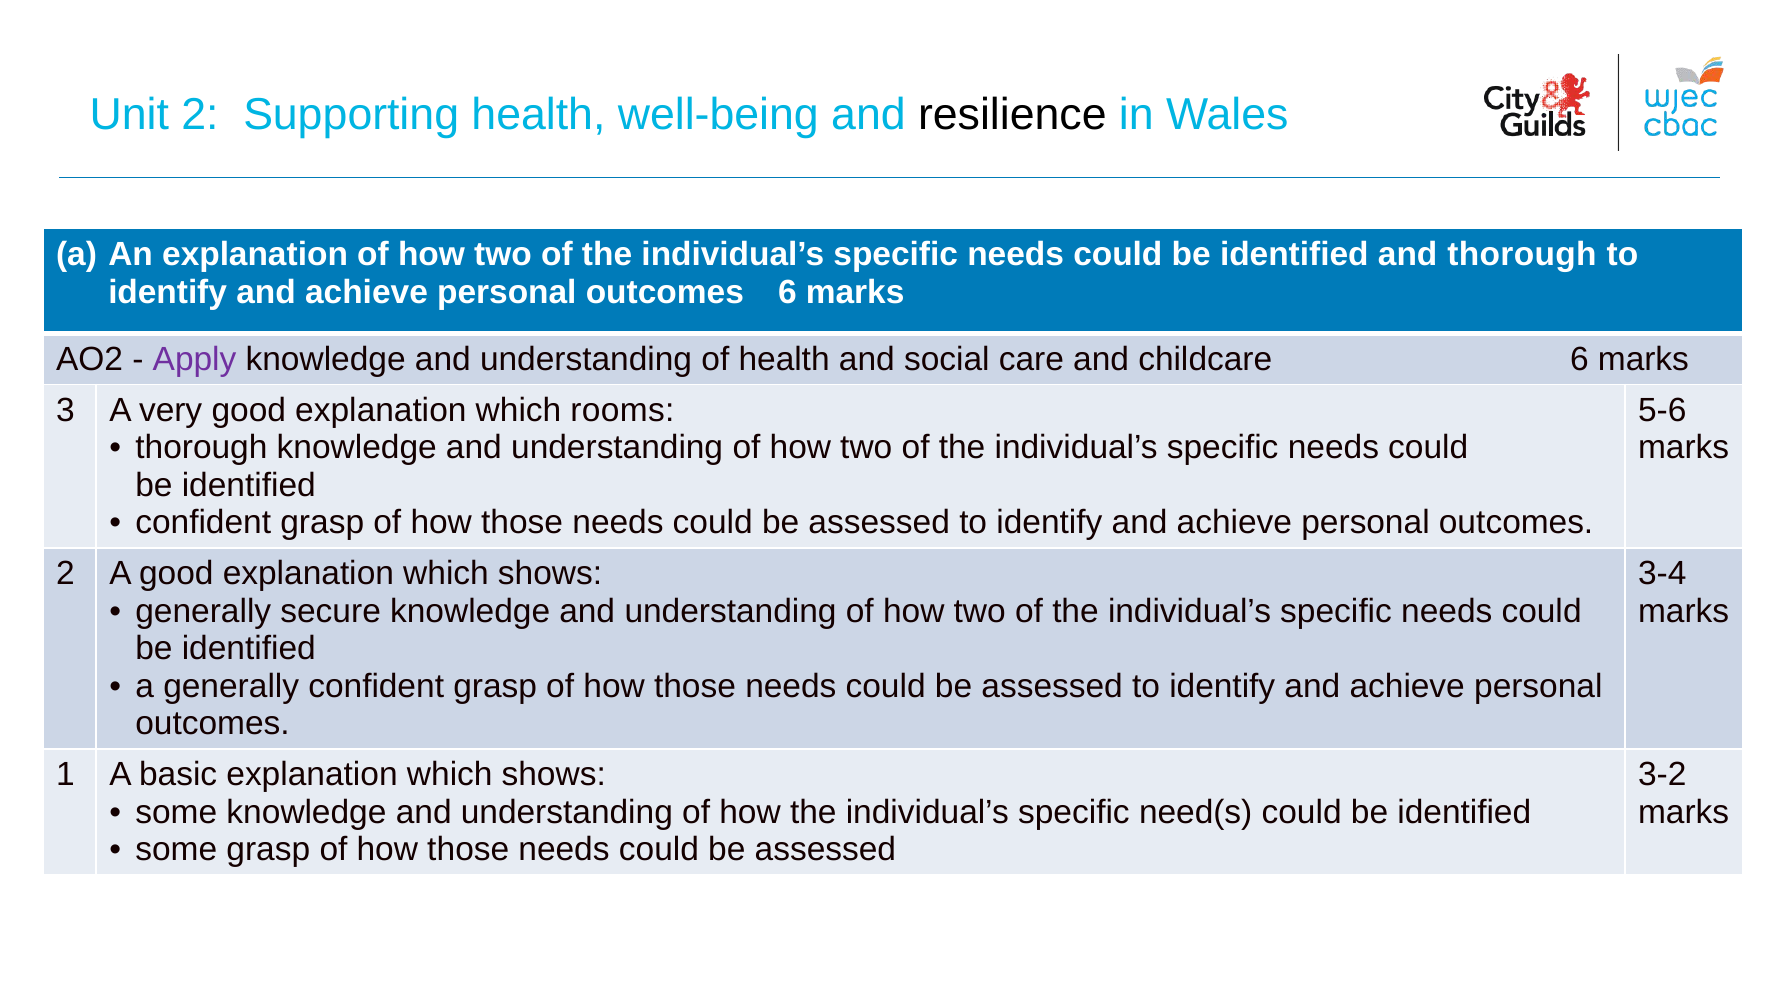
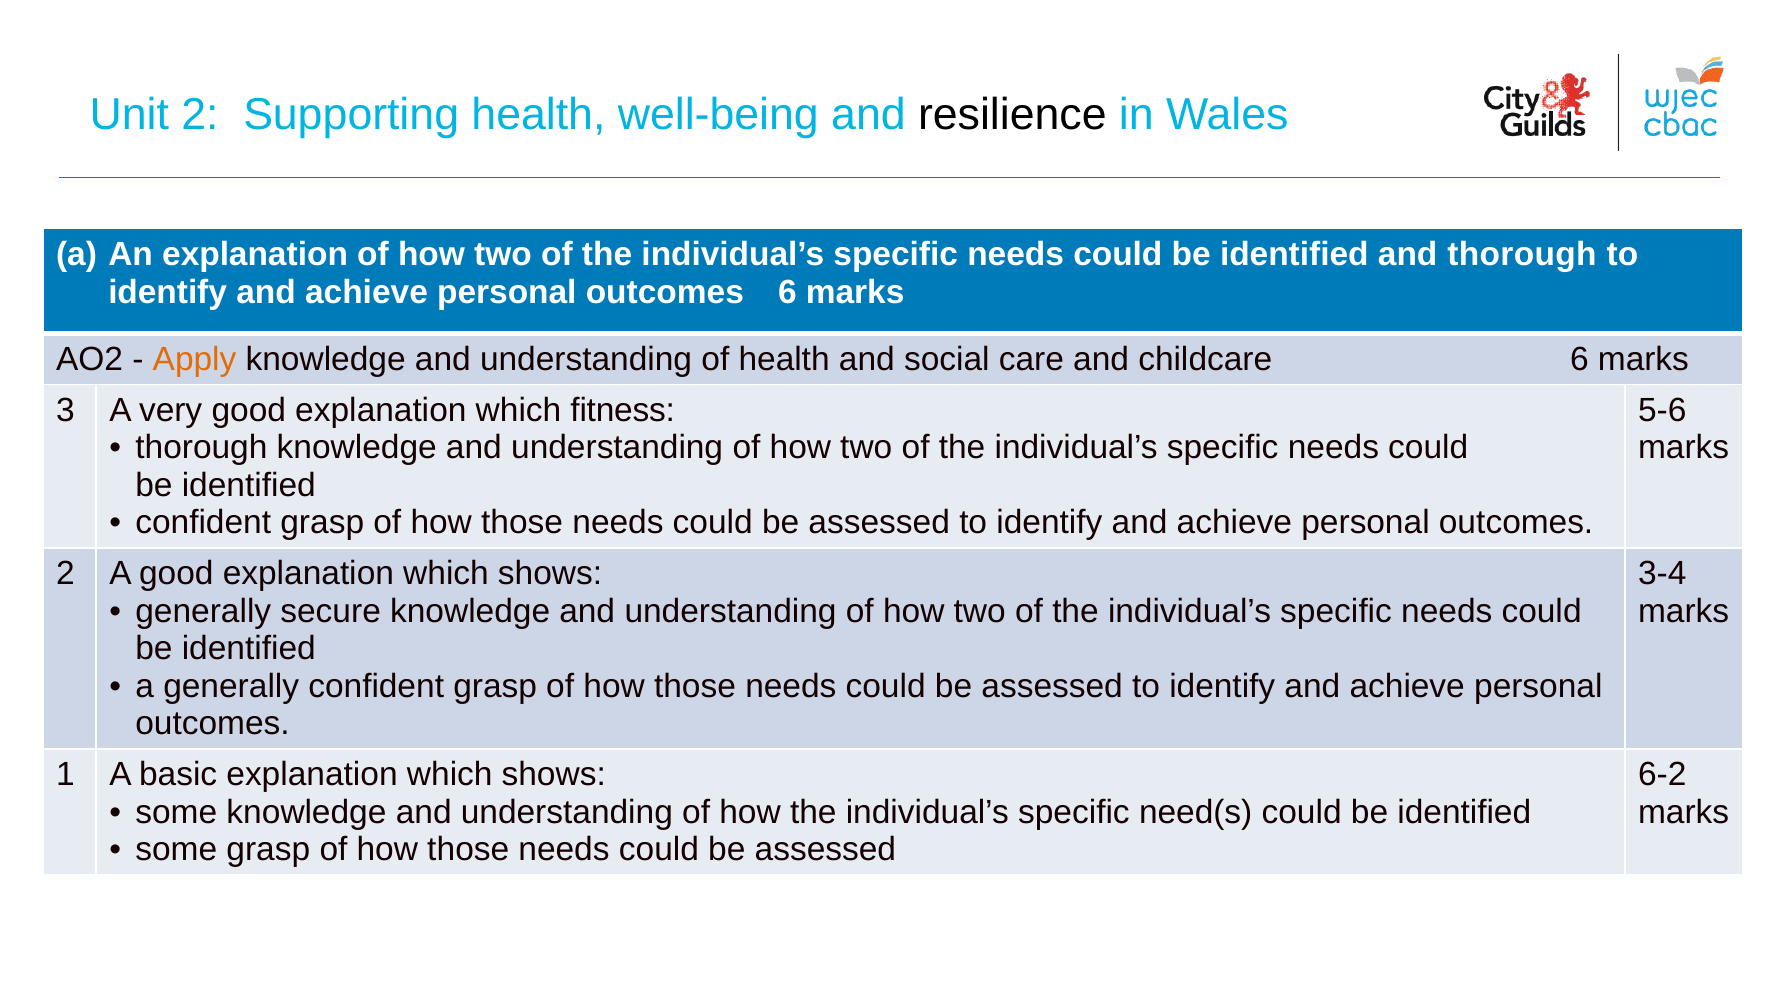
Apply colour: purple -> orange (195, 359)
rooms: rooms -> fitness (623, 410)
3-2: 3-2 -> 6-2 (1662, 775)
